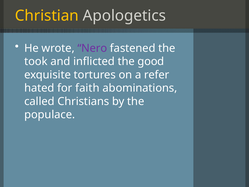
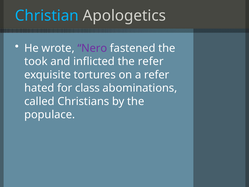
Christian colour: yellow -> light blue (47, 16)
the good: good -> refer (151, 61)
faith: faith -> class (87, 88)
